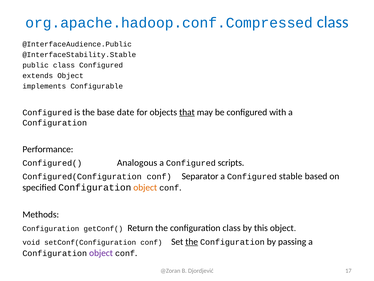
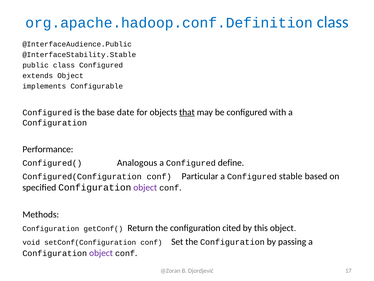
org.apache.hadoop.conf.Compressed: org.apache.hadoop.conf.Compressed -> org.apache.hadoop.conf.Definition (169, 23)
scripts: scripts -> define (231, 163)
Separator: Separator -> Particular (200, 176)
object colour: orange -> purple (145, 187)
configuration class: class -> cited (232, 228)
the underline: present -> none (192, 241)
